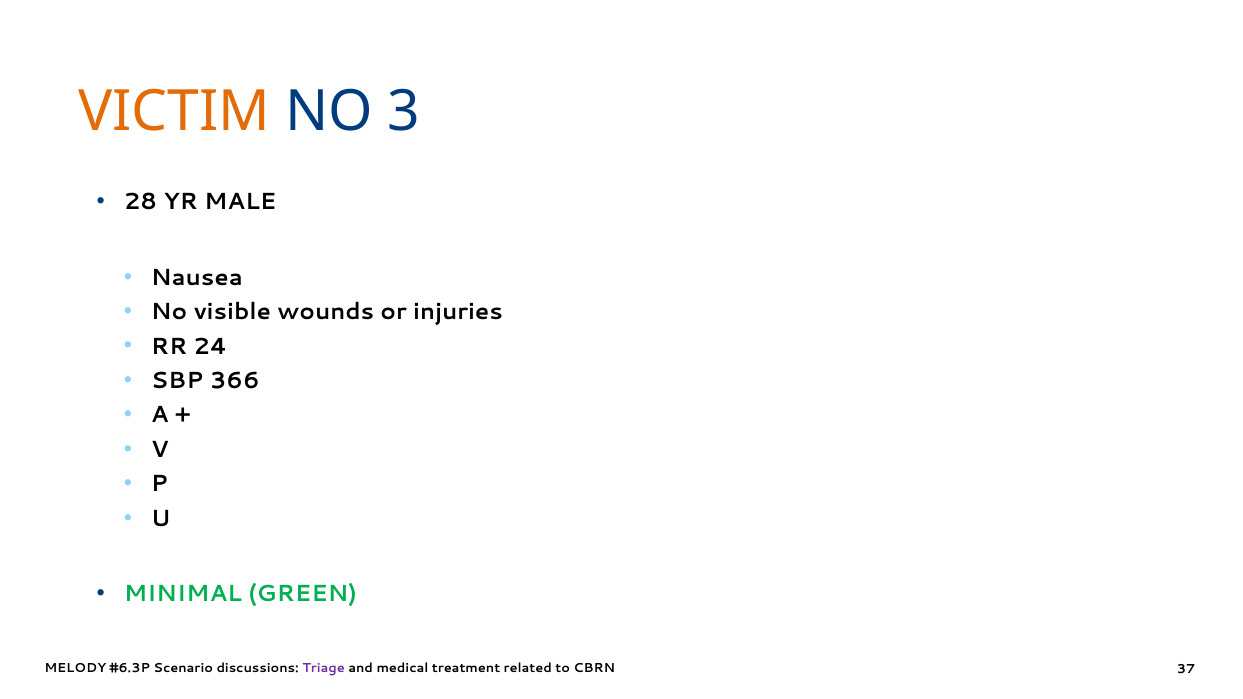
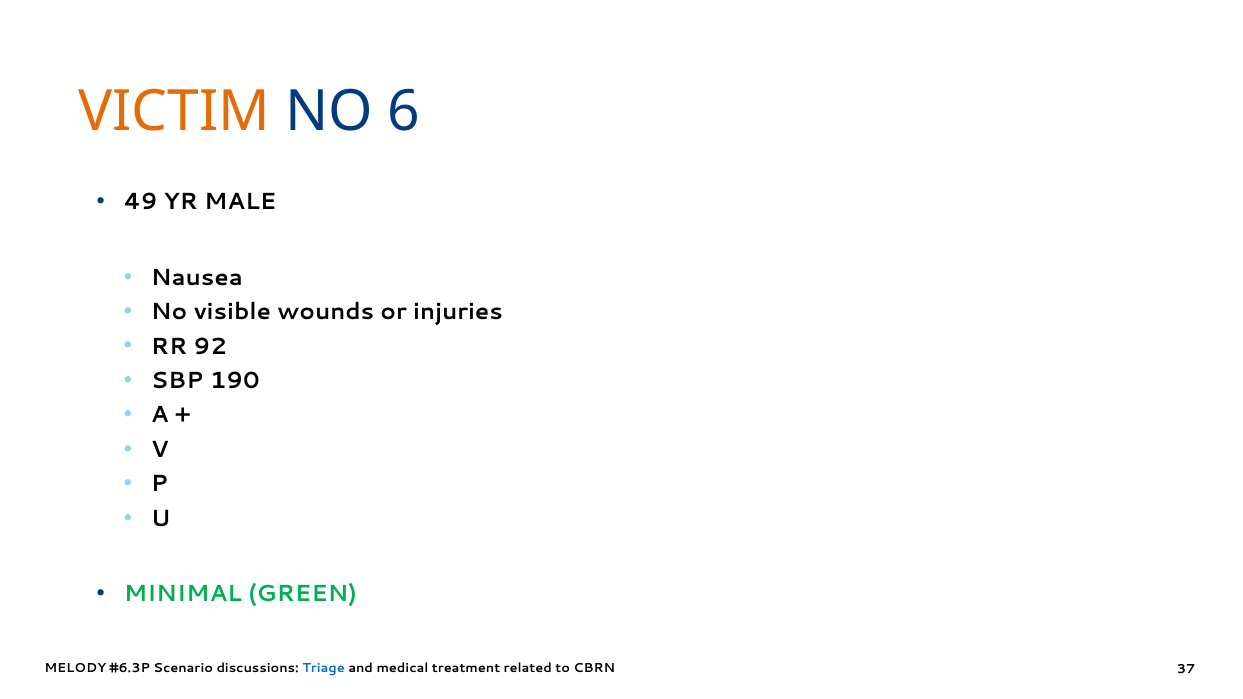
3: 3 -> 6 (404, 112)
28: 28 -> 49 (141, 202)
24: 24 -> 92 (210, 347)
366: 366 -> 190 (235, 381)
Triage colour: purple -> blue (324, 669)
